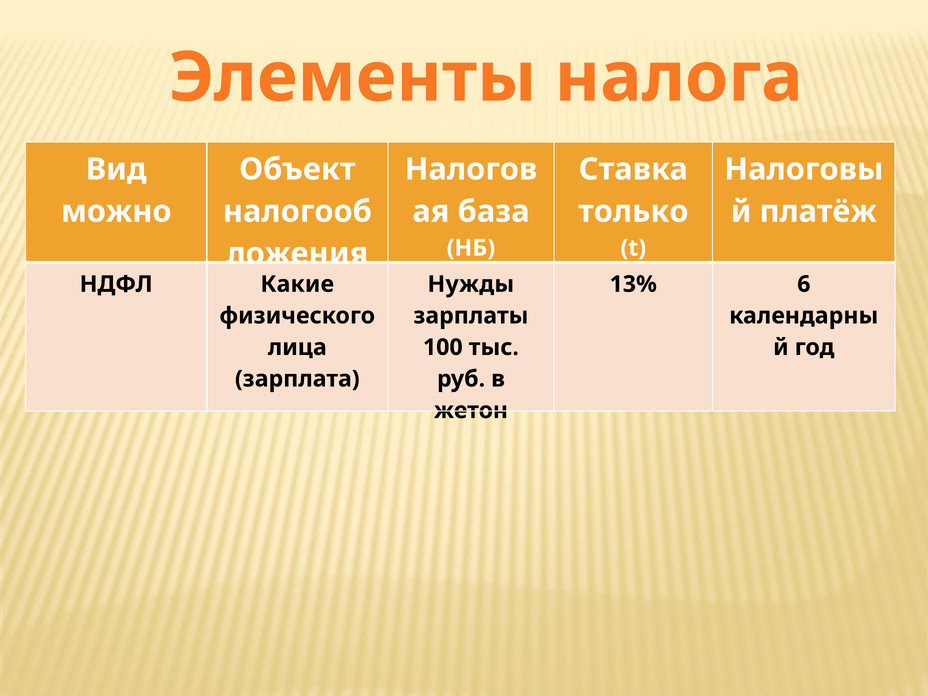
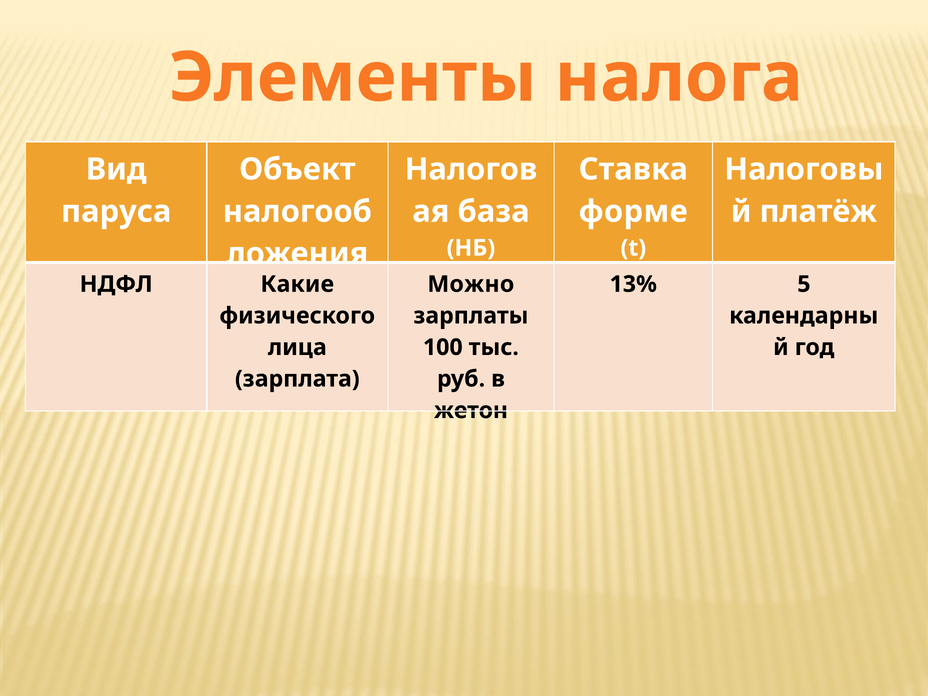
можно: можно -> паруса (116, 212)
только: только -> форме (633, 212)
Нужды: Нужды -> Можно (471, 284)
6: 6 -> 5 (804, 284)
